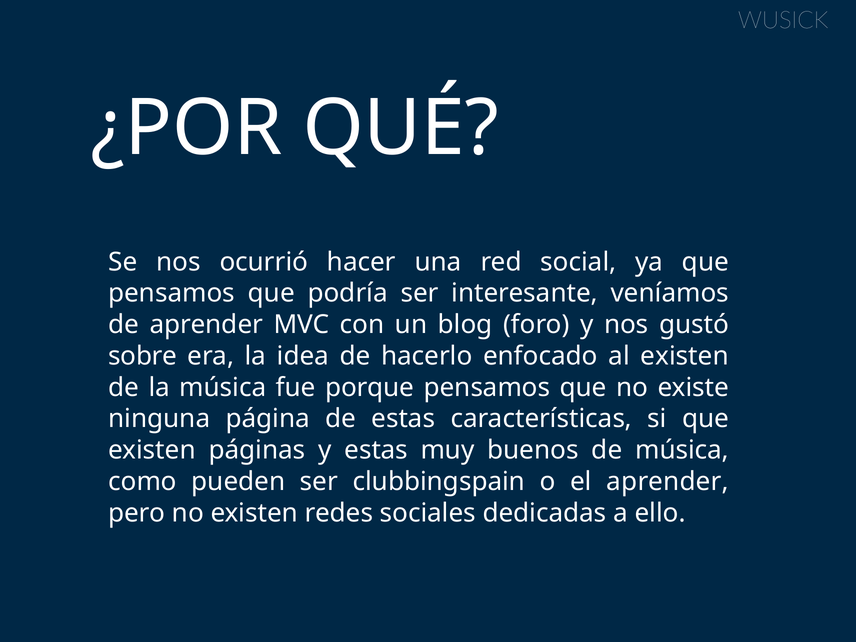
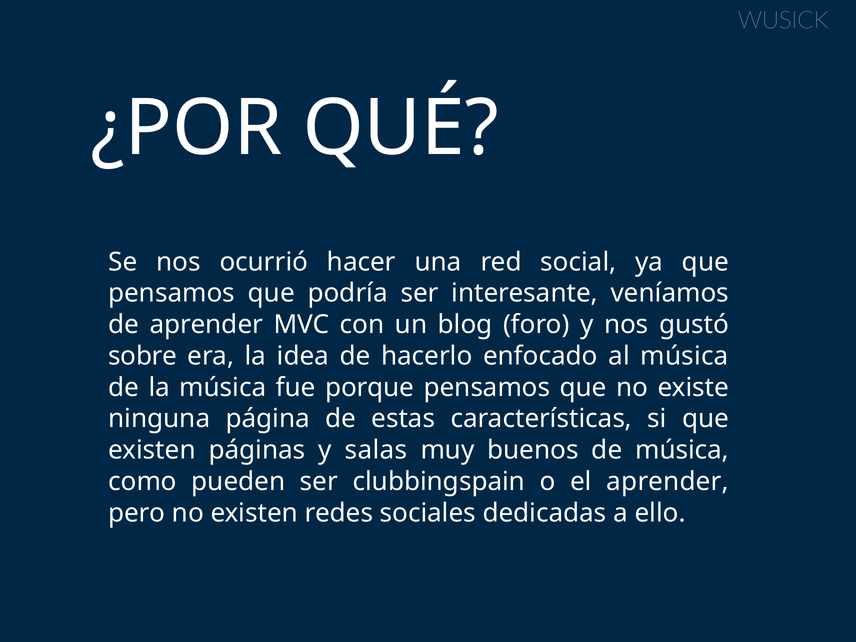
al existen: existen -> música (685, 356)
y estas: estas -> salas (376, 450)
